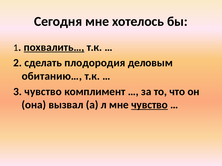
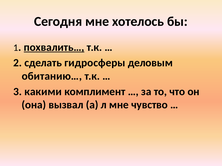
плодородия: плодородия -> гидросферы (95, 63)
3 чувство: чувство -> какими (43, 92)
чувство underline: present -> none (149, 105)
